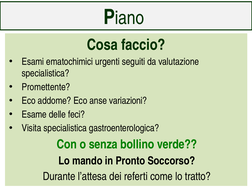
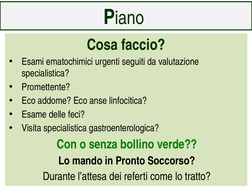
variazioni: variazioni -> linfocitica (128, 101)
